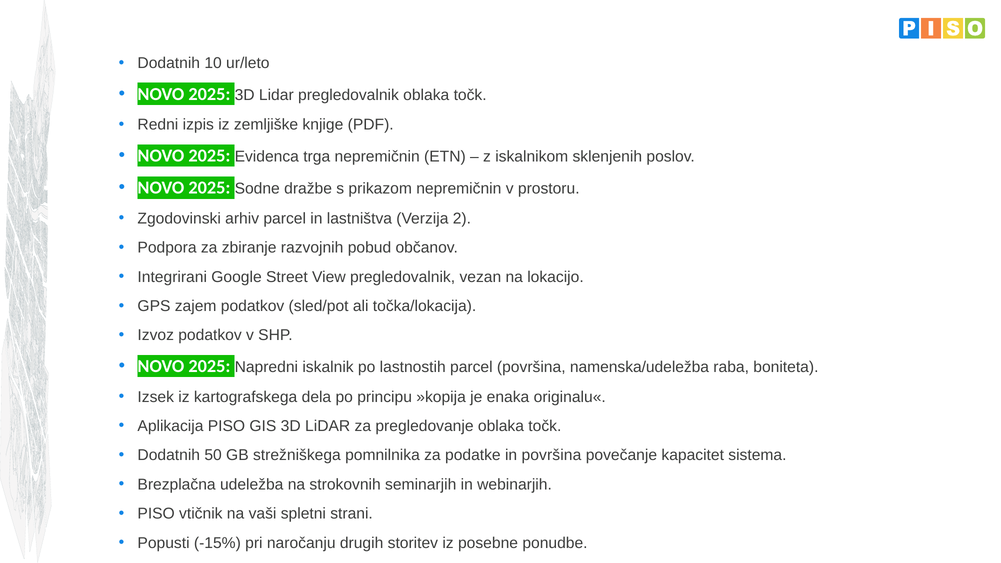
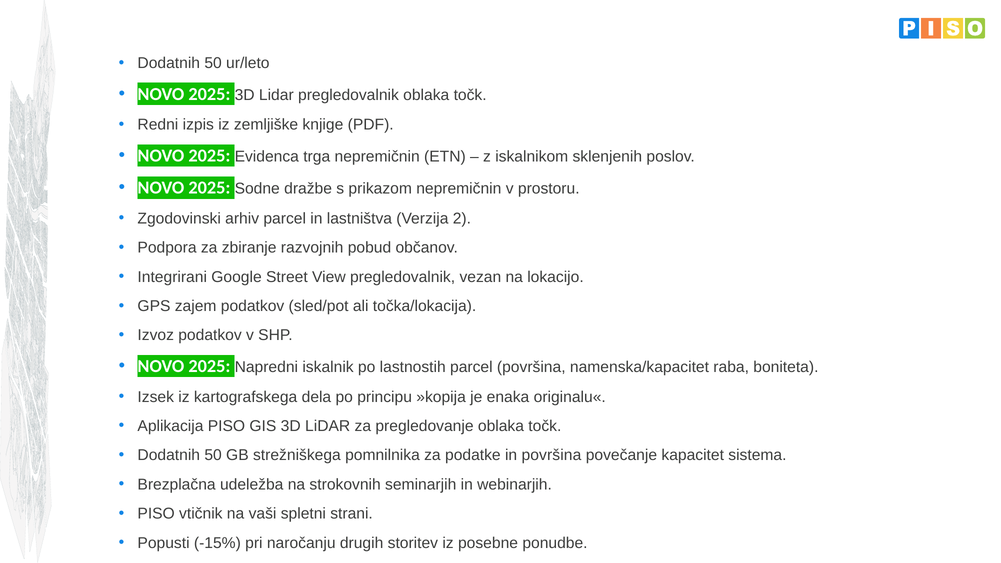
10: 10 -> 50 (213, 63)
namenska/udeležba: namenska/udeležba -> namenska/kapacitet (639, 367)
